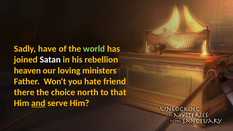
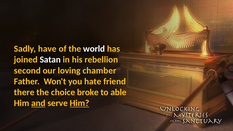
world colour: light green -> white (94, 49)
heaven: heaven -> second (27, 71)
ministers: ministers -> chamber (99, 71)
north: north -> broke (88, 92)
that: that -> able (118, 92)
Him underline: none -> present (80, 103)
